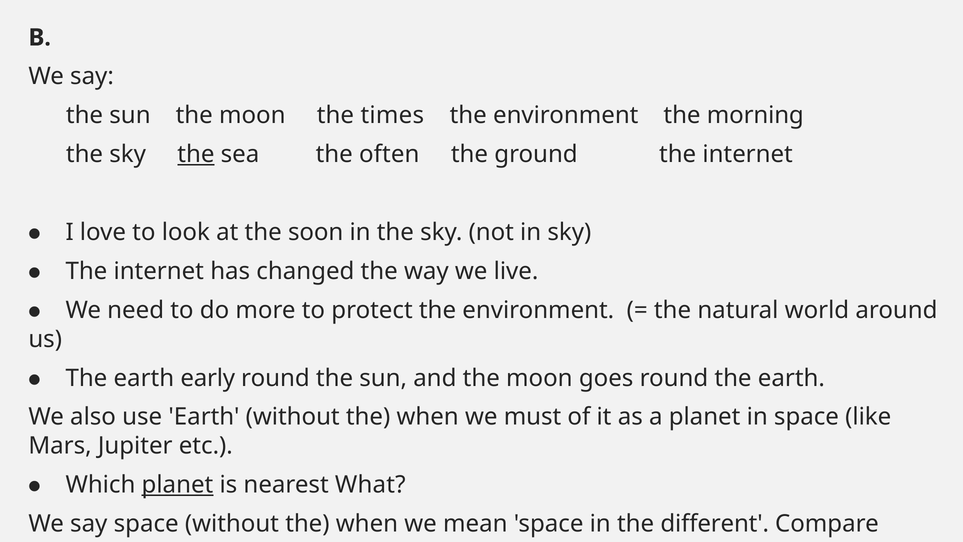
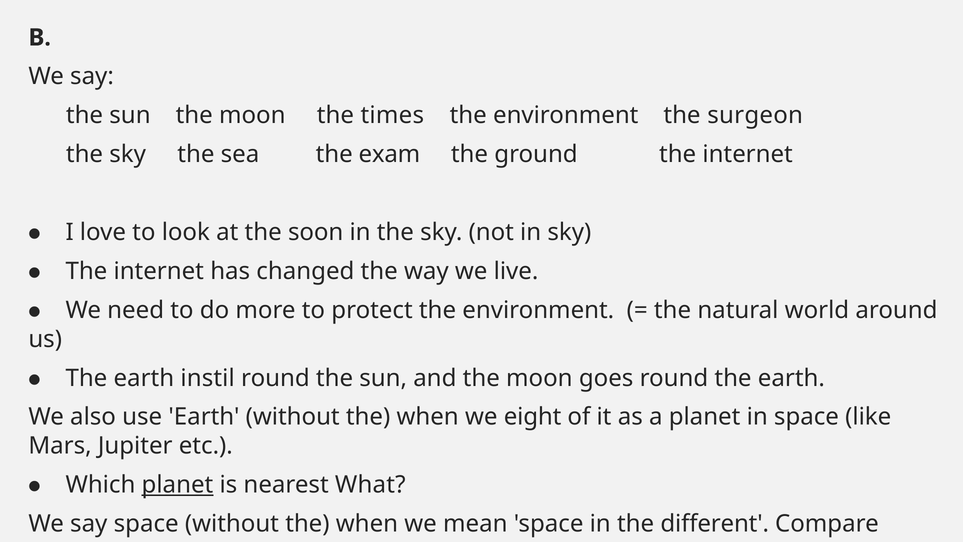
morning: morning -> surgeon (755, 115)
the underline: present -> none (196, 154)
often: often -> exam (389, 154)
early: early -> instil (208, 378)
must: must -> eight (533, 417)
